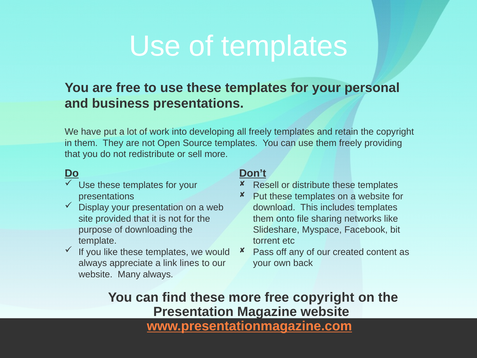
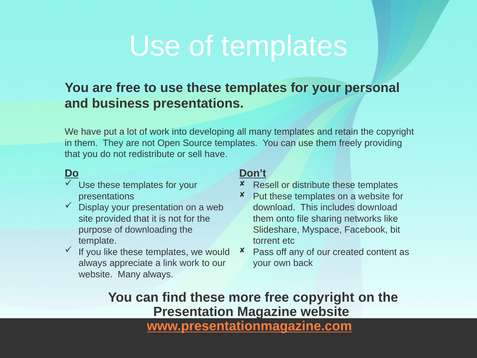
all freely: freely -> many (260, 132)
sell more: more -> have (216, 154)
includes templates: templates -> download (377, 207)
link lines: lines -> work (189, 263)
